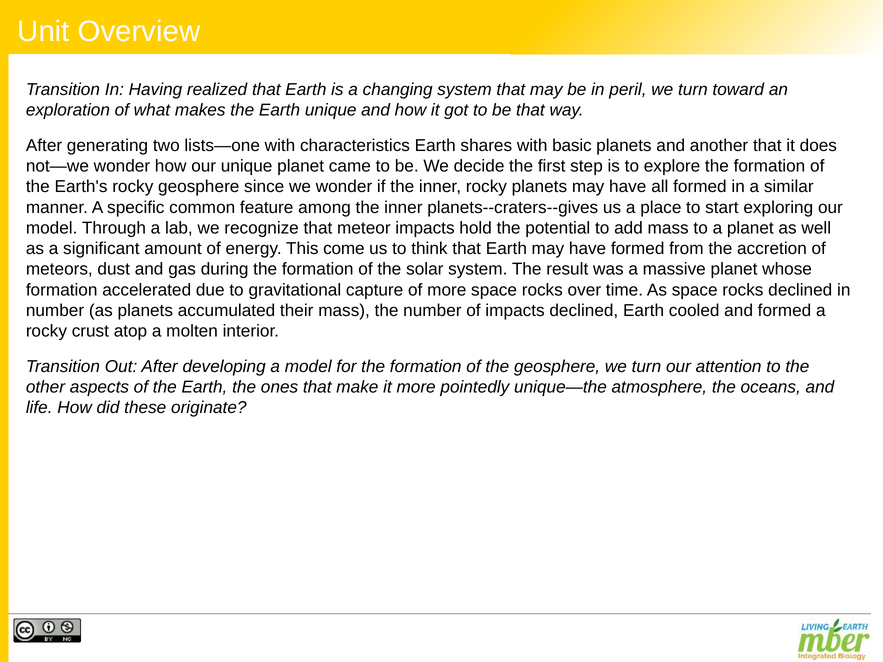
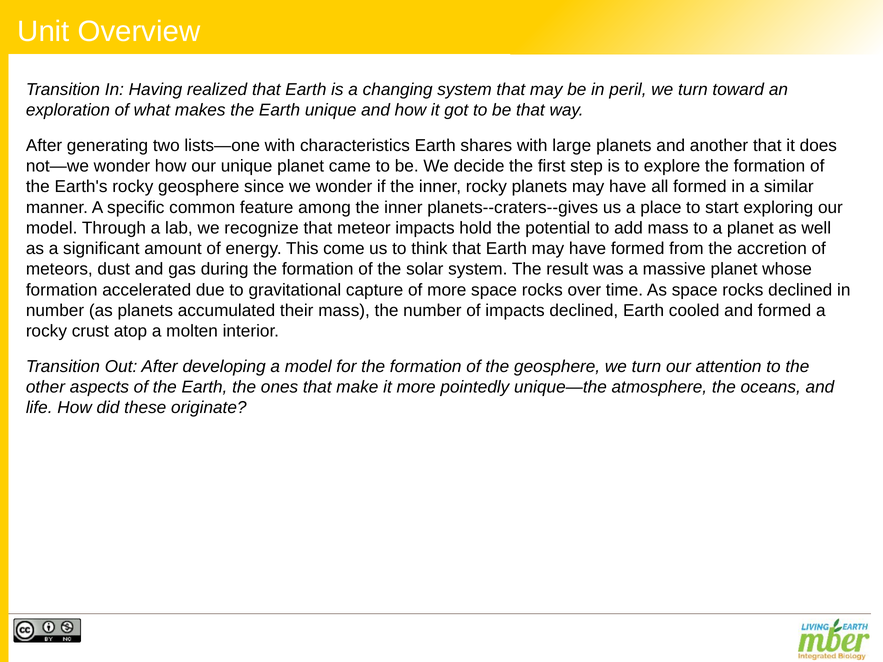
basic: basic -> large (572, 146)
